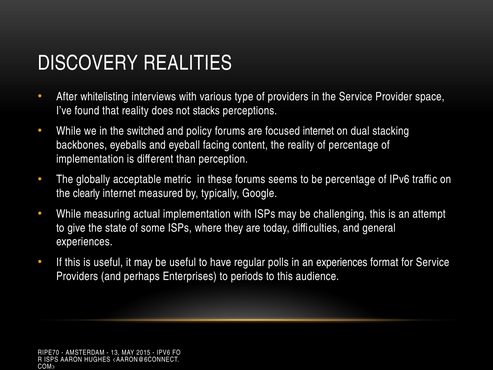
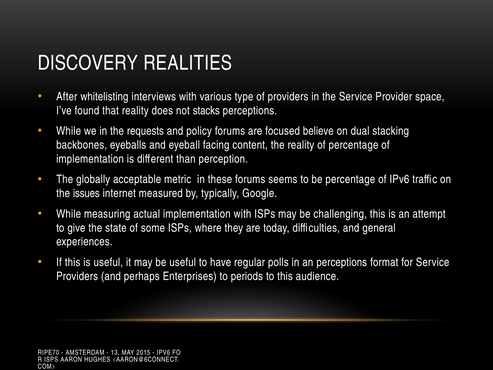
switched: switched -> requests (145, 131)
focused internet: internet -> believe (318, 131)
clearly: clearly -> issues (86, 193)
an experiences: experiences -> perceptions (342, 262)
